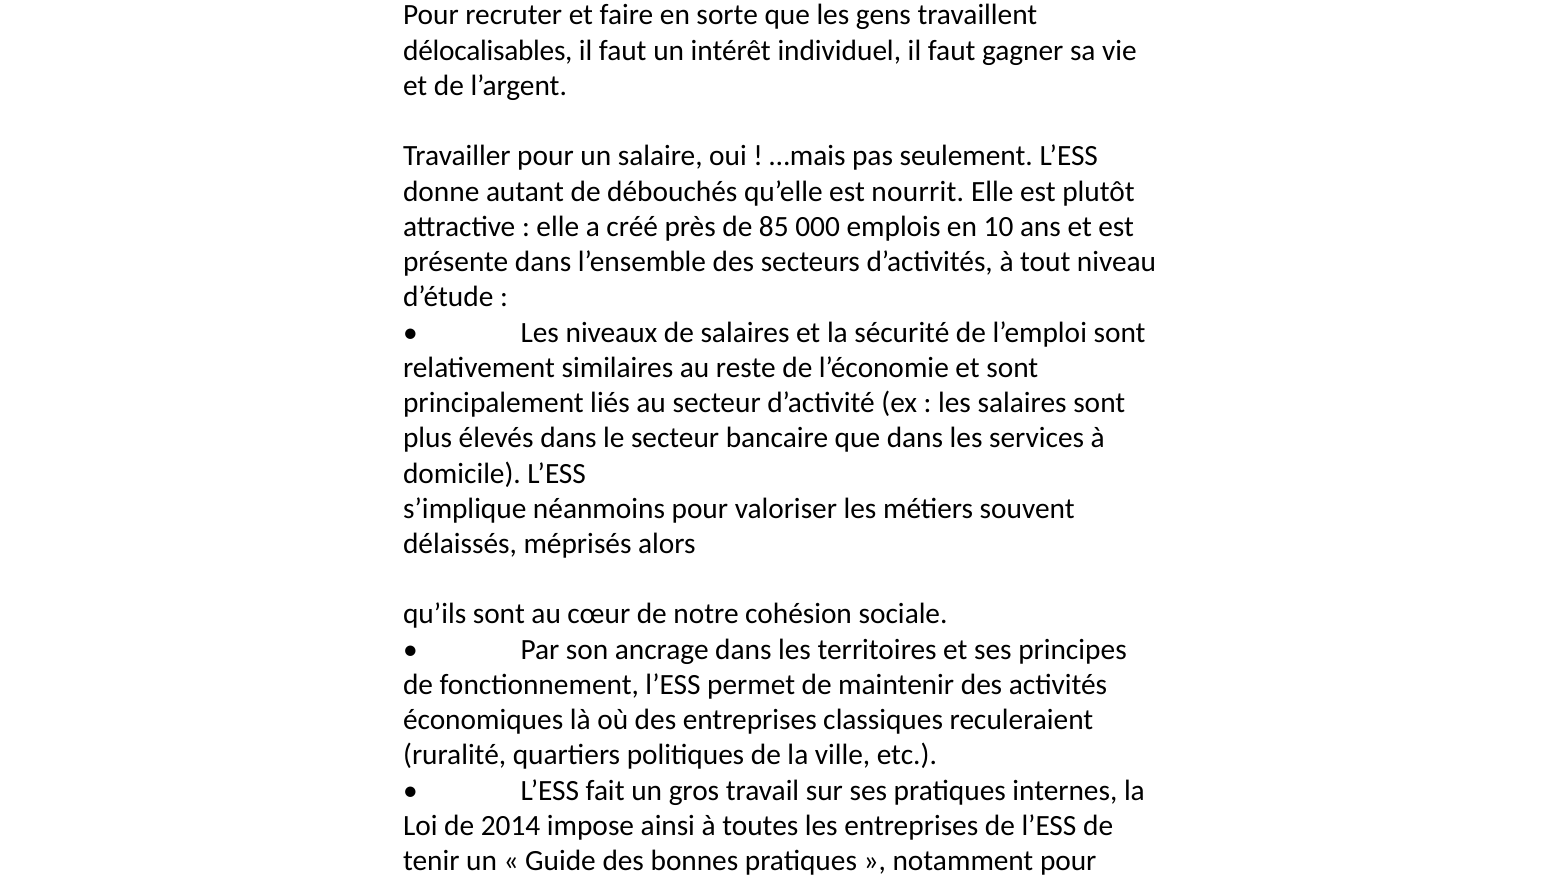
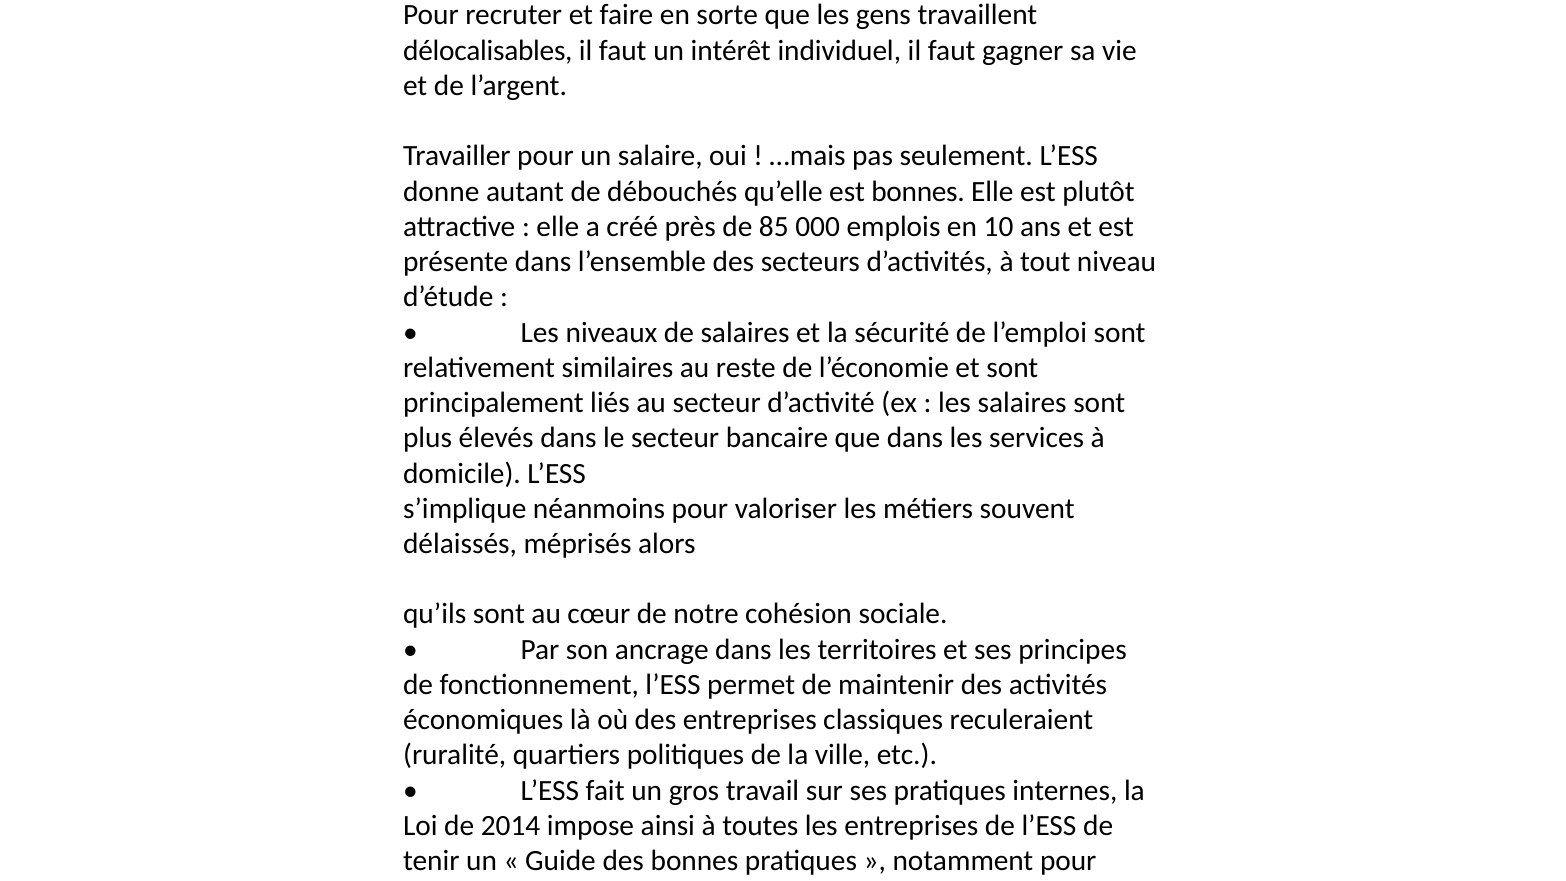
est nourrit: nourrit -> bonnes (918, 191)
